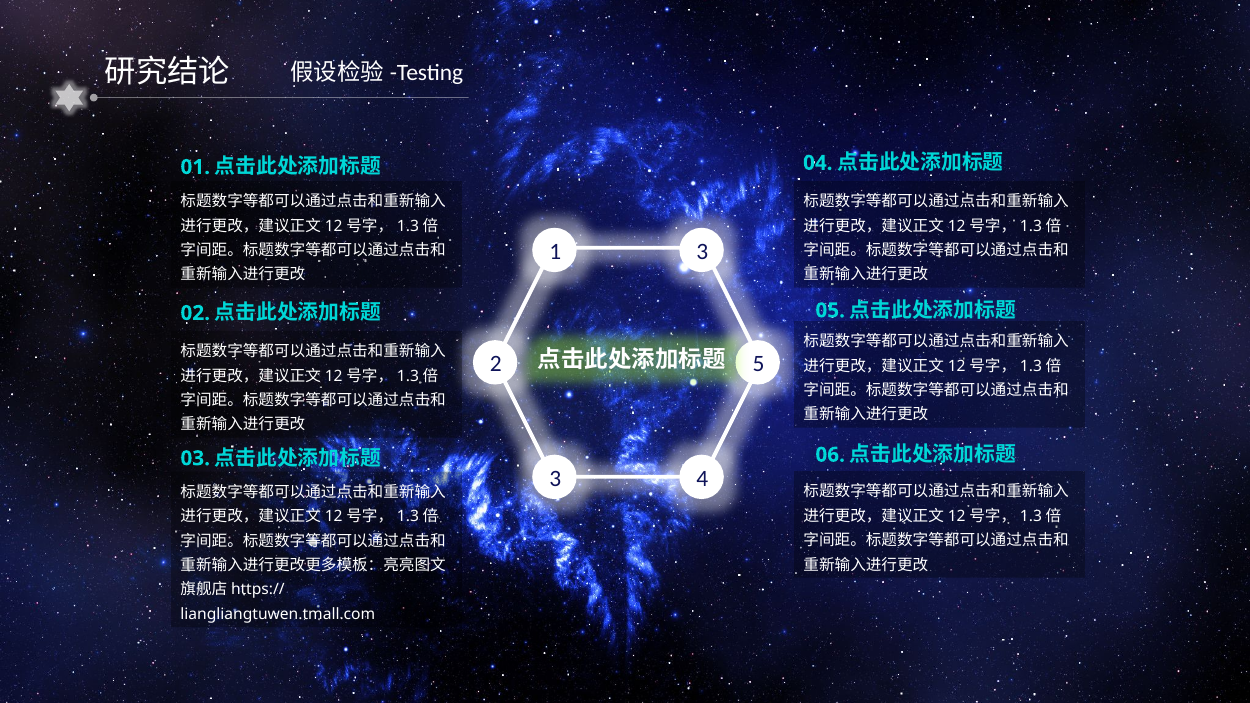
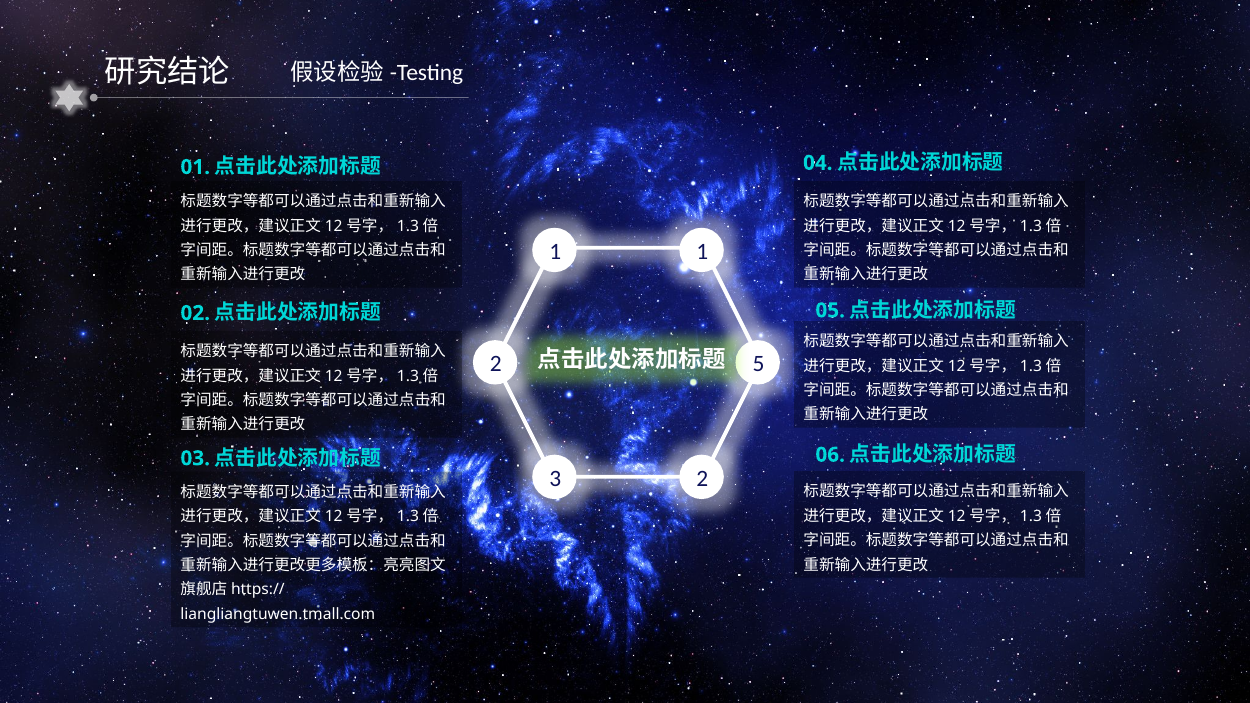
1 3: 3 -> 1 (702, 252)
3 4: 4 -> 2 (702, 479)
